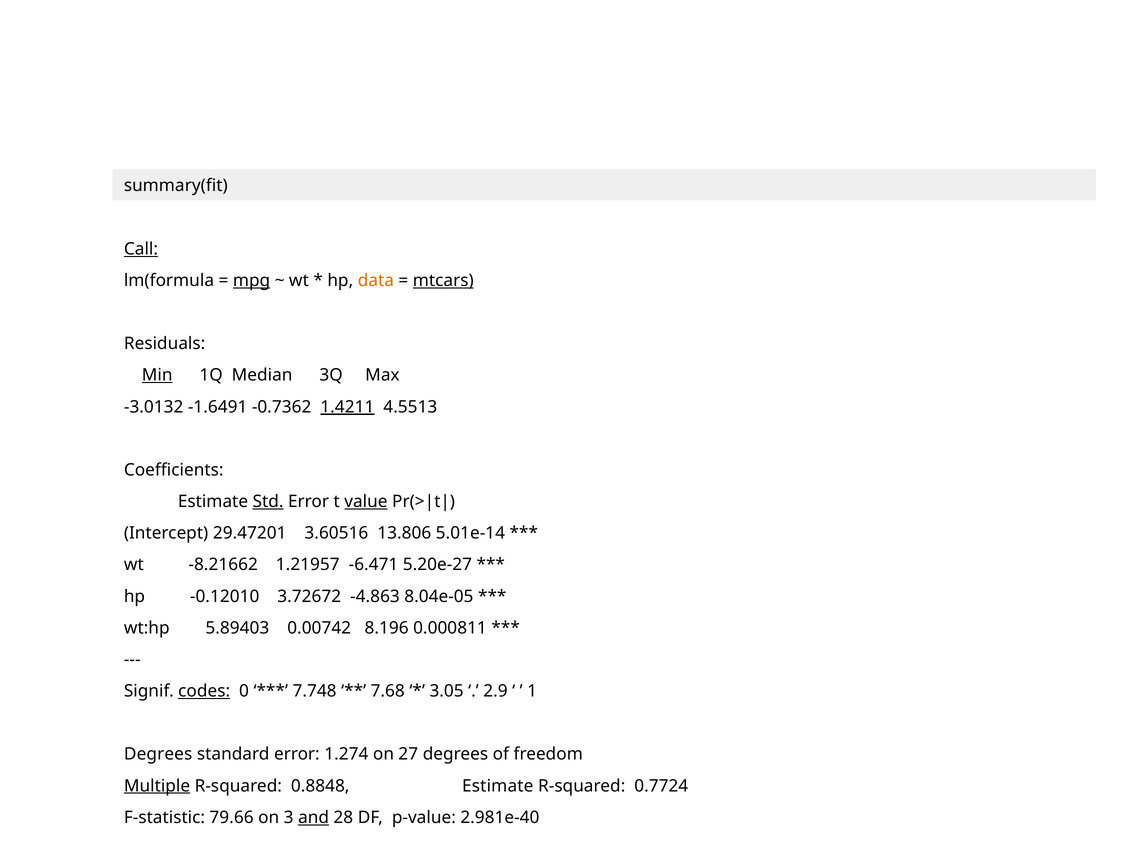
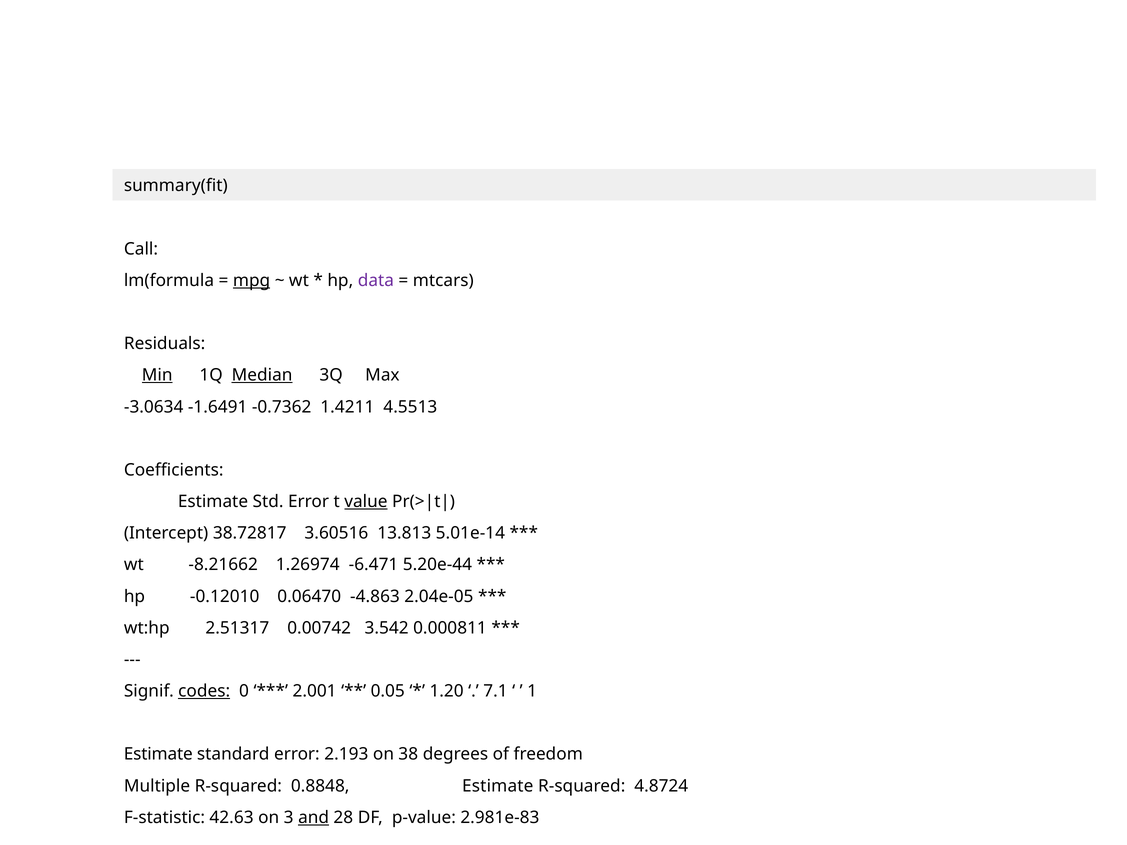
Call underline: present -> none (141, 249)
data colour: orange -> purple (376, 281)
mtcars underline: present -> none (443, 281)
Median underline: none -> present (262, 375)
-3.0132: -3.0132 -> -3.0634 (154, 407)
1.4211 underline: present -> none (347, 407)
Std underline: present -> none (268, 502)
29.47201: 29.47201 -> 38.72817 (250, 533)
13.806: 13.806 -> 13.813 (404, 533)
1.21957: 1.21957 -> 1.26974 (308, 565)
5.20e-27: 5.20e-27 -> 5.20e-44 (437, 565)
3.72672: 3.72672 -> 0.06470 (309, 597)
8.04e-05: 8.04e-05 -> 2.04e-05 (439, 597)
5.89403: 5.89403 -> 2.51317 (237, 628)
8.196: 8.196 -> 3.542 (387, 628)
7.748: 7.748 -> 2.001 (315, 691)
7.68: 7.68 -> 0.05 (388, 691)
3.05: 3.05 -> 1.20 (447, 691)
2.9: 2.9 -> 7.1 (495, 691)
Degrees: Degrees -> Estimate (158, 754)
1.274: 1.274 -> 2.193 (346, 754)
27: 27 -> 38 (408, 754)
Multiple underline: present -> none (157, 786)
0.7724: 0.7724 -> 4.8724 (661, 786)
79.66: 79.66 -> 42.63 (232, 818)
2.981e-40: 2.981e-40 -> 2.981e-83 (500, 818)
